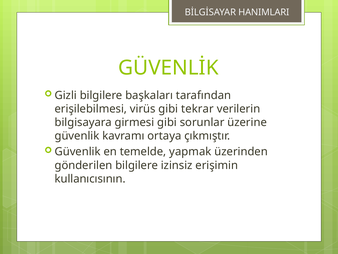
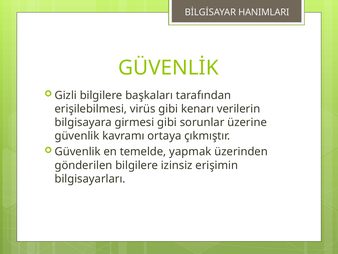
tekrar: tekrar -> kenarı (198, 109)
kullanıcısının: kullanıcısının -> bilgisayarları (90, 179)
